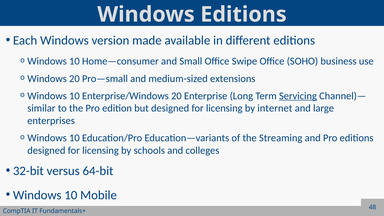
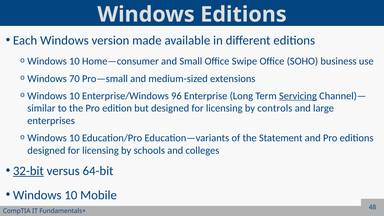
Windows 20: 20 -> 70 (74, 79)
Enterprise/Windows 20: 20 -> 96 (176, 96)
internet: internet -> controls (275, 108)
Streaming: Streaming -> Statement (281, 138)
32-bit underline: none -> present (28, 171)
